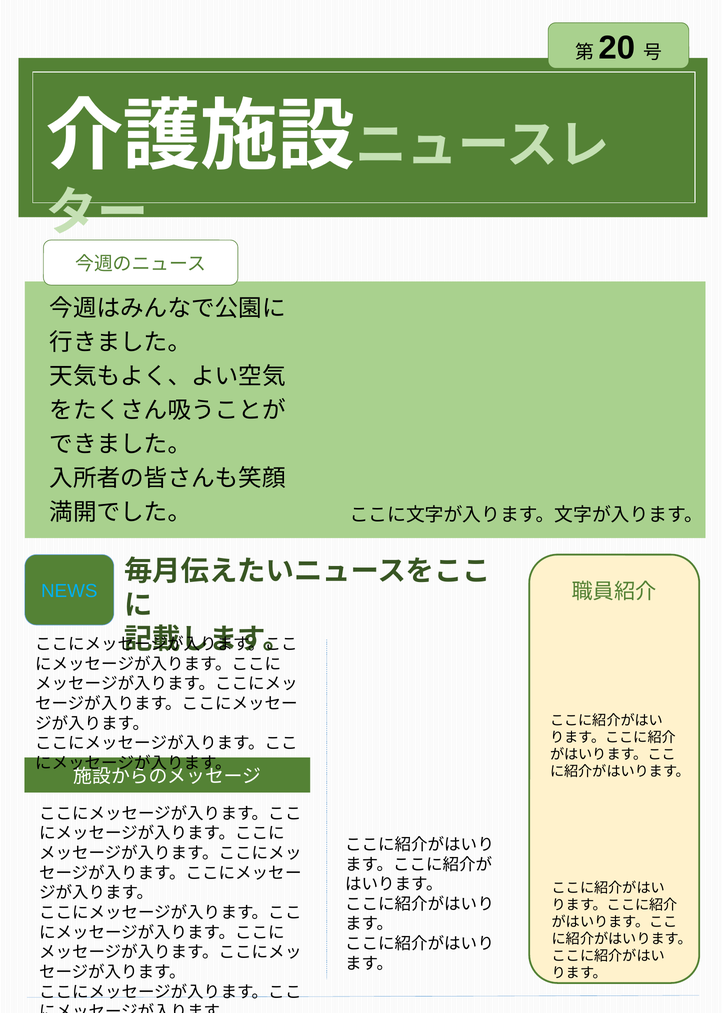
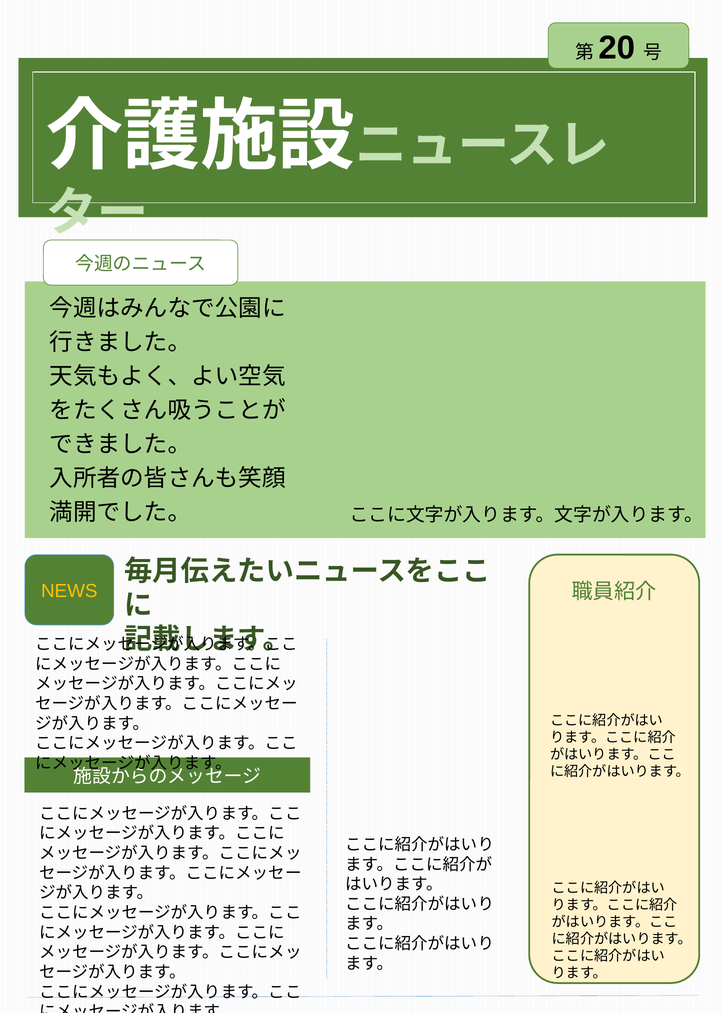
NEWS colour: light blue -> yellow (69, 591)
